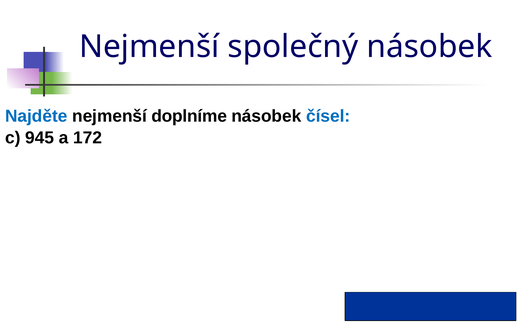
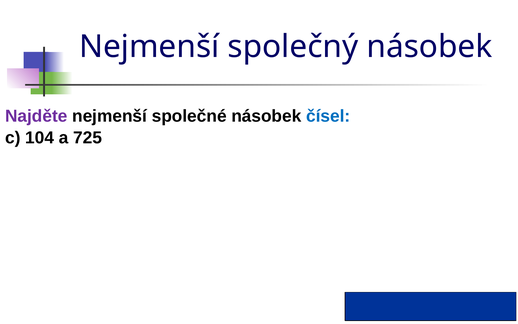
Najděte colour: blue -> purple (36, 116)
doplníme: doplníme -> společné (189, 116)
945: 945 -> 104 (40, 138)
172: 172 -> 725 (88, 138)
